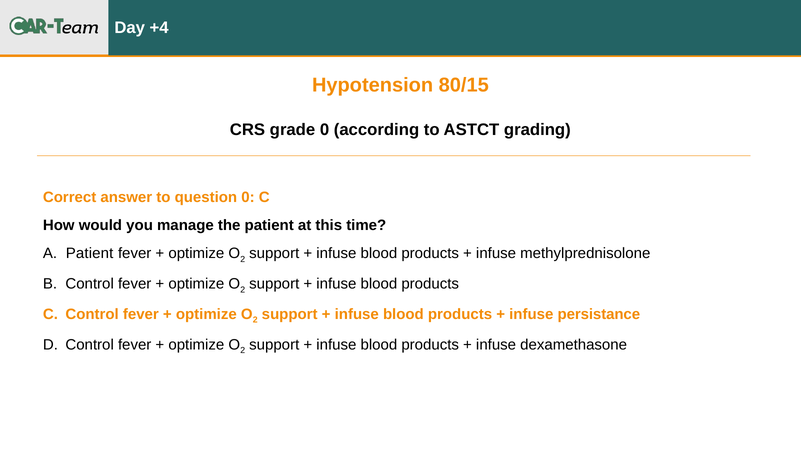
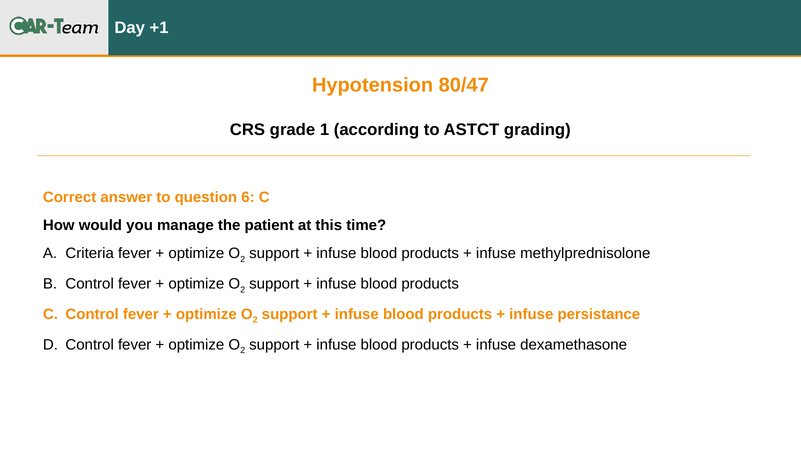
+4: +4 -> +1 (159, 28)
80/15: 80/15 -> 80/47 (464, 85)
grade 0: 0 -> 1 (325, 130)
question 0: 0 -> 6 (248, 198)
Patient: Patient -> Criteria (90, 254)
